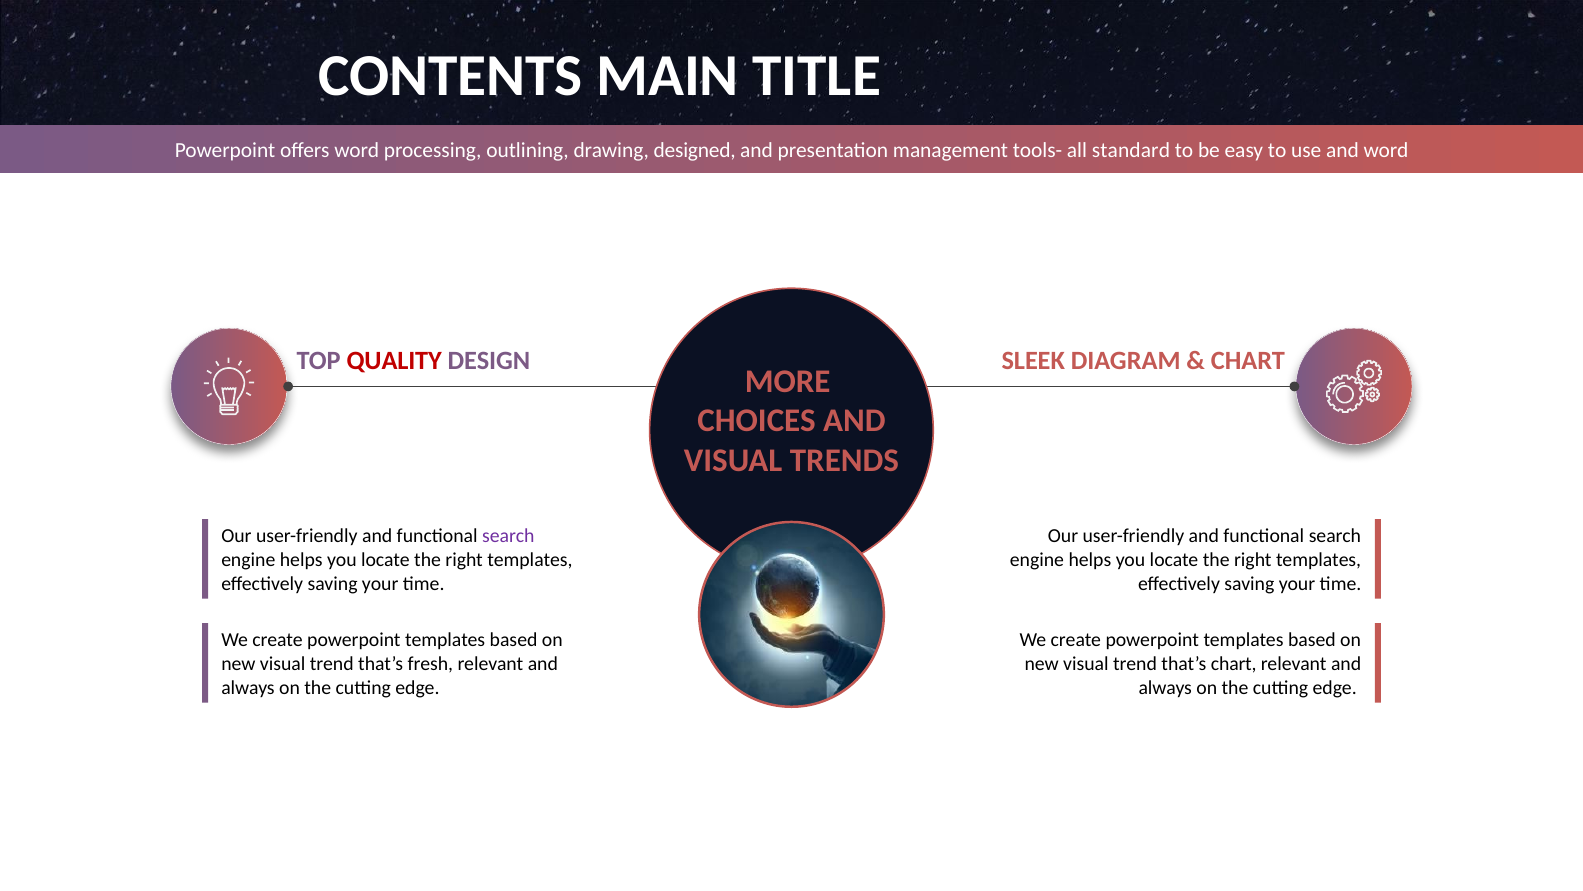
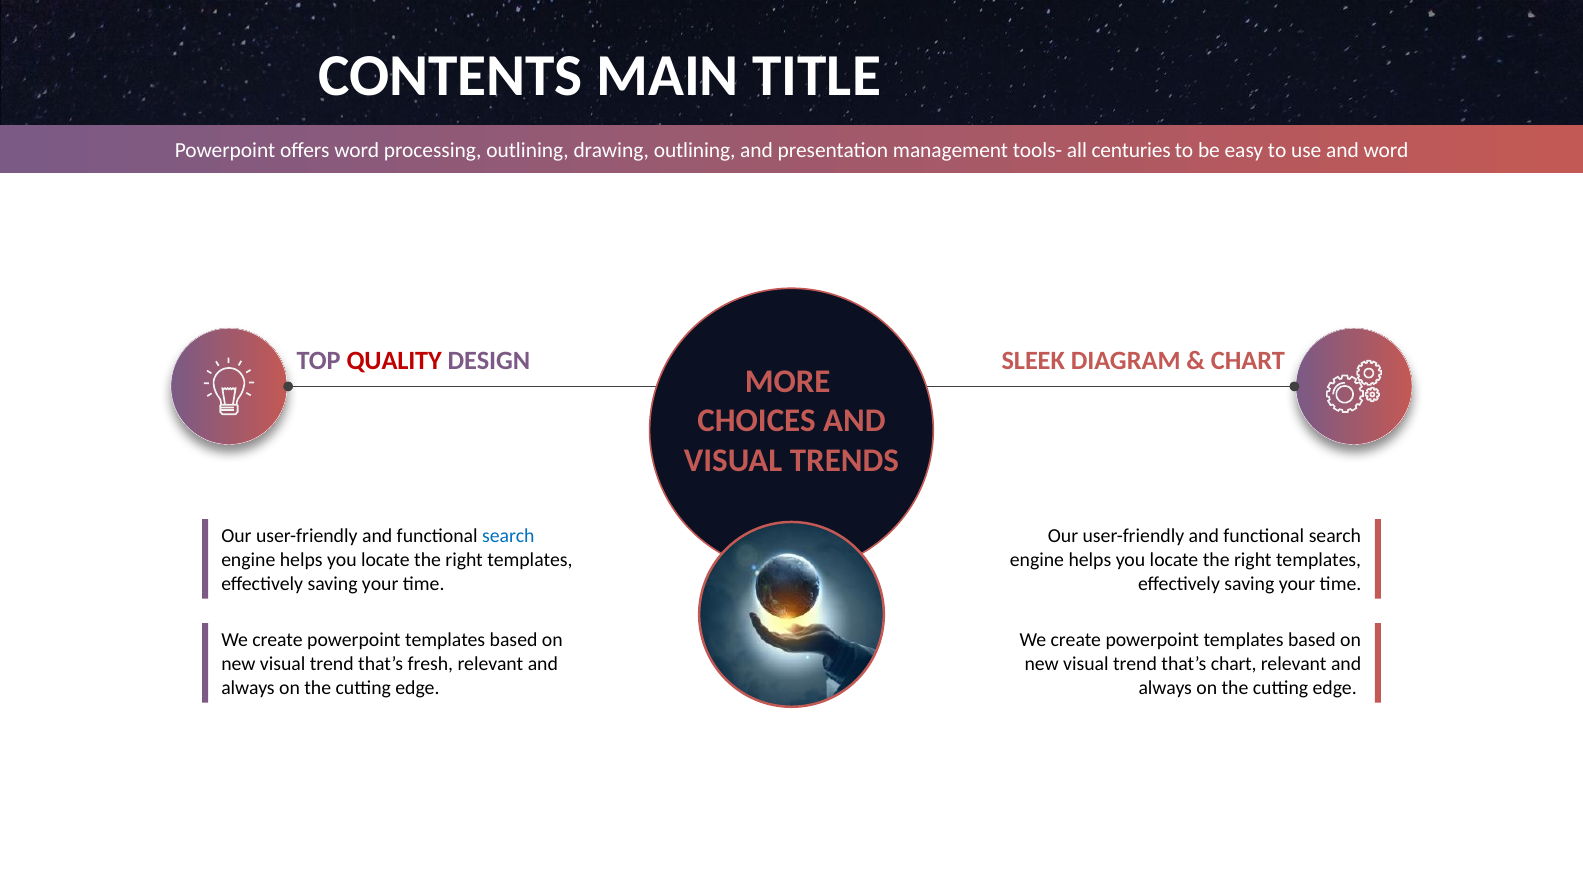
drawing designed: designed -> outlining (695, 150)
standard: standard -> centuries (1131, 150)
search colour: purple -> blue (508, 536)
